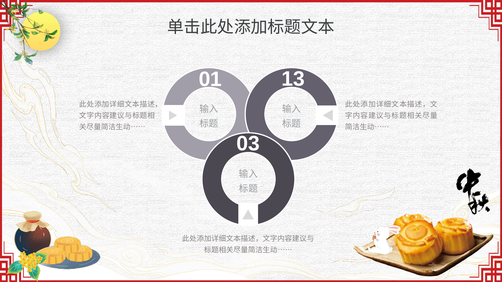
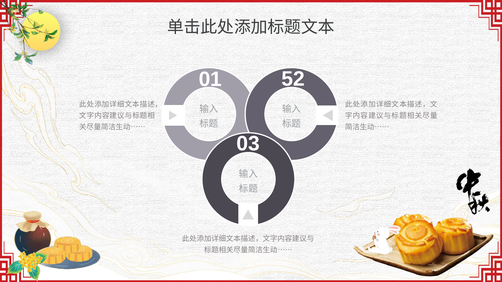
13: 13 -> 52 (293, 79)
